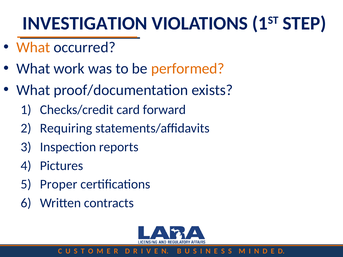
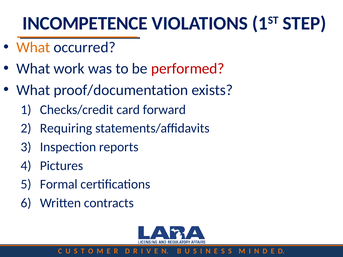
INVESTIGATION: INVESTIGATION -> INCOMPETENCE (85, 23)
performed colour: orange -> red (188, 69)
Proper: Proper -> Formal (59, 185)
